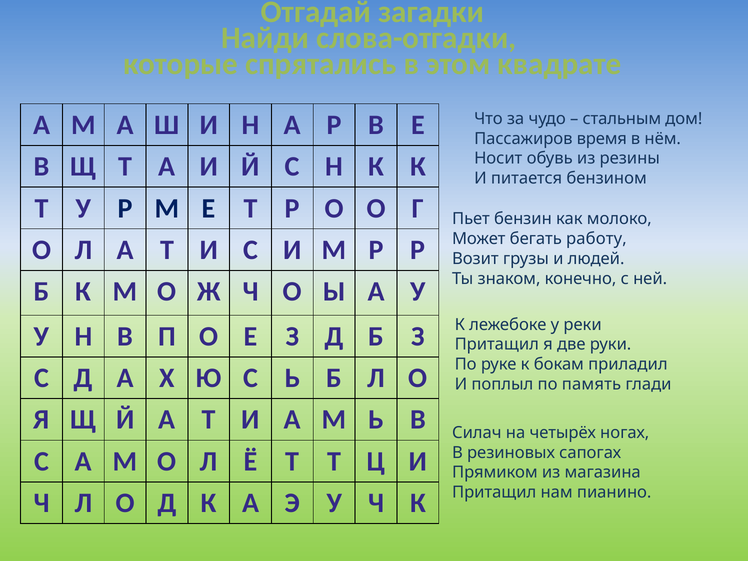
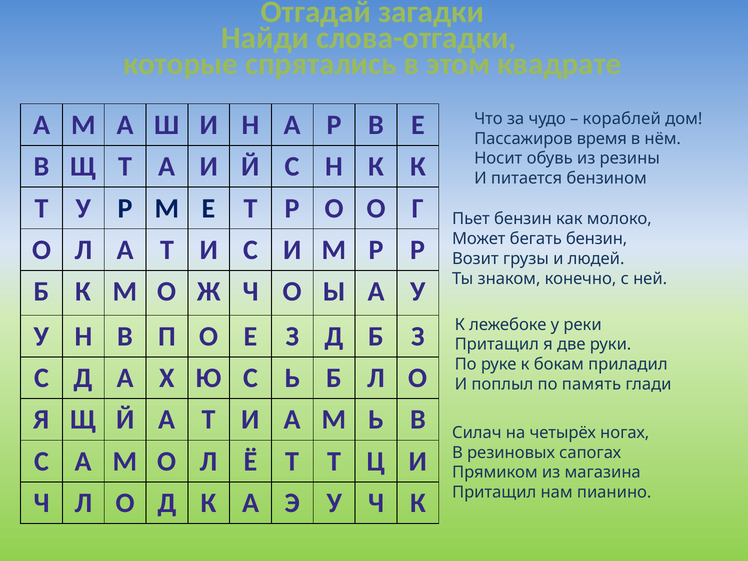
стальным: стальным -> кораблей (622, 119)
бегать работу: работу -> бензин (597, 239)
